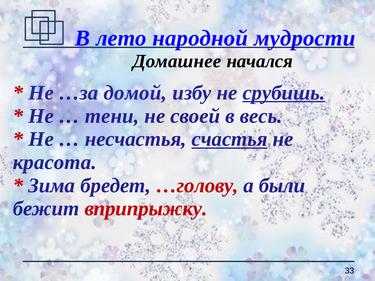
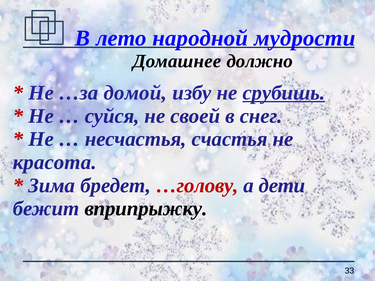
начался: начался -> должно (260, 61)
тени: тени -> суйся (112, 116)
весь: весь -> снег (261, 116)
счастья underline: present -> none (230, 139)
были: были -> дети (282, 186)
вприпрыжку colour: red -> black (146, 209)
